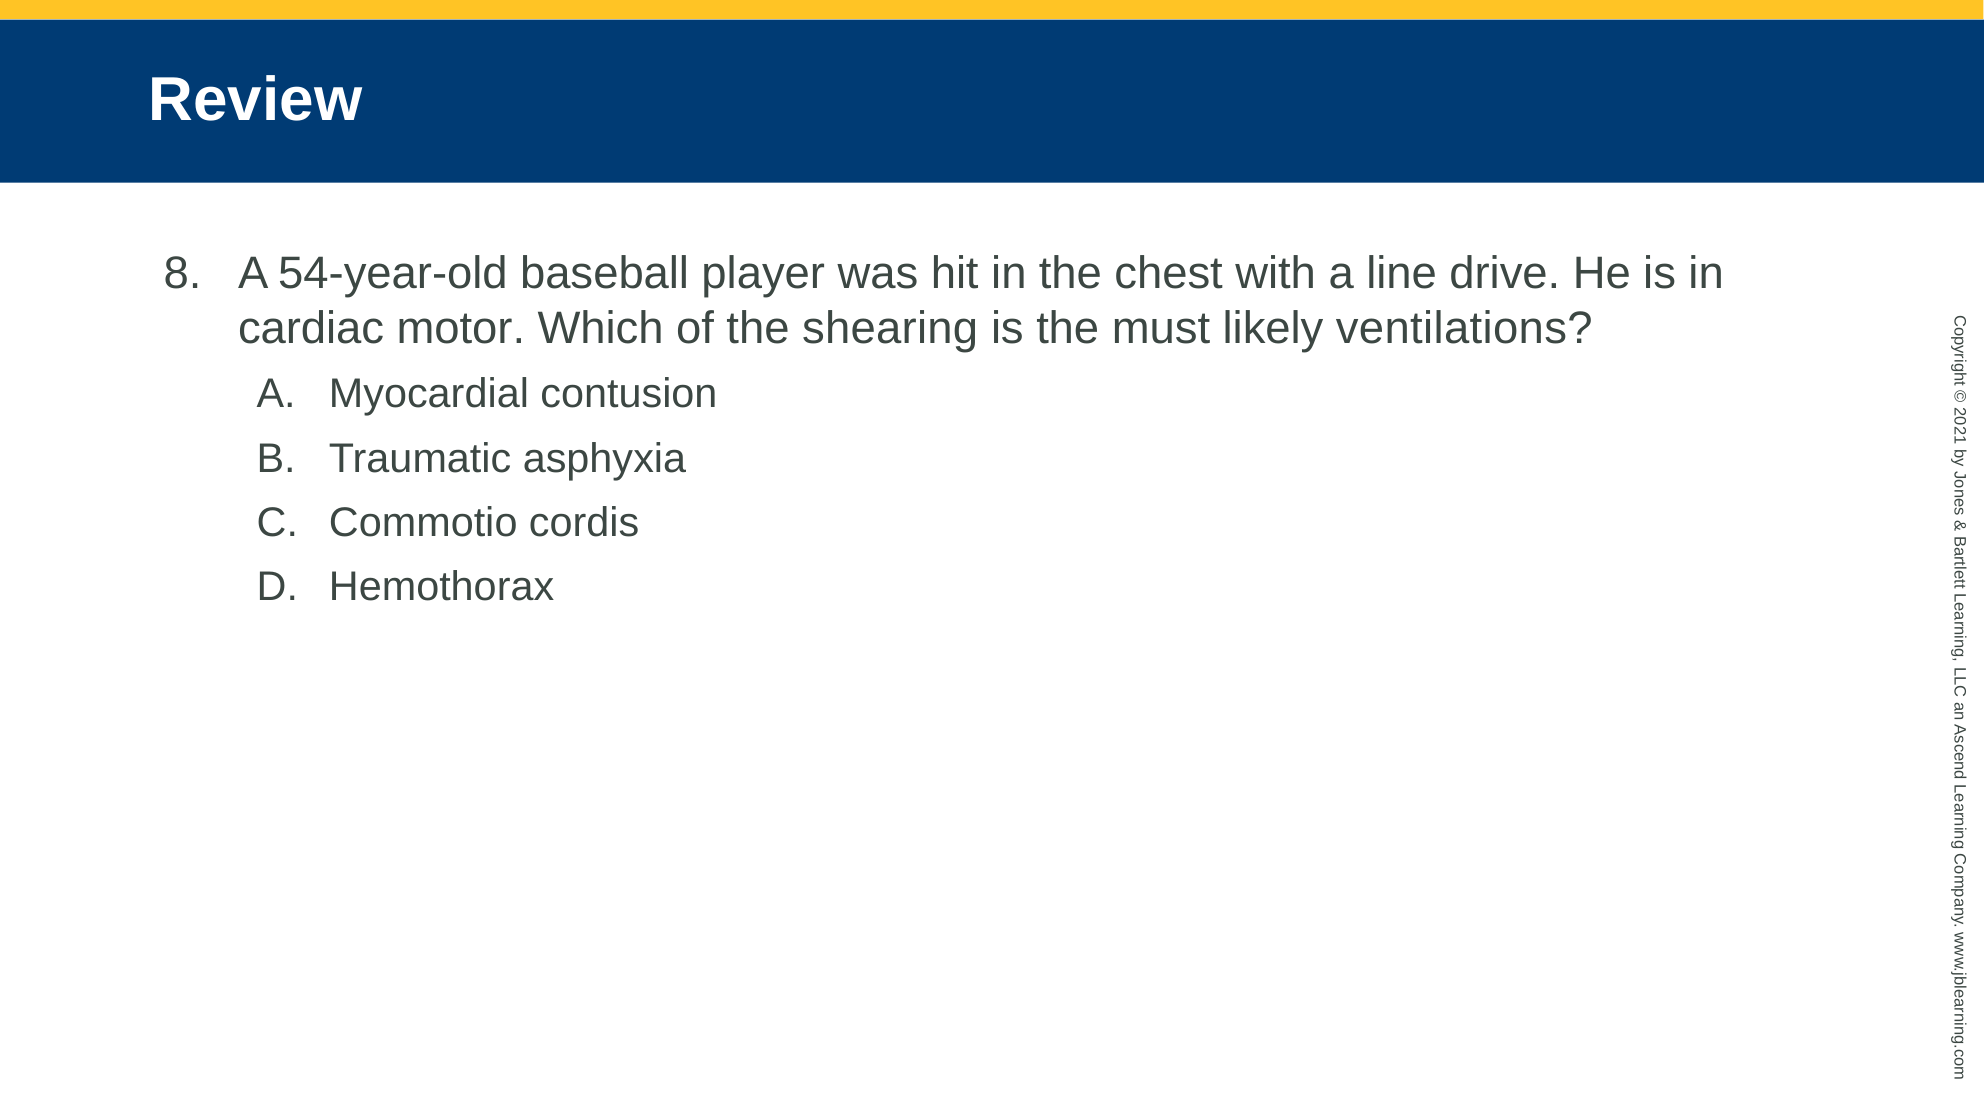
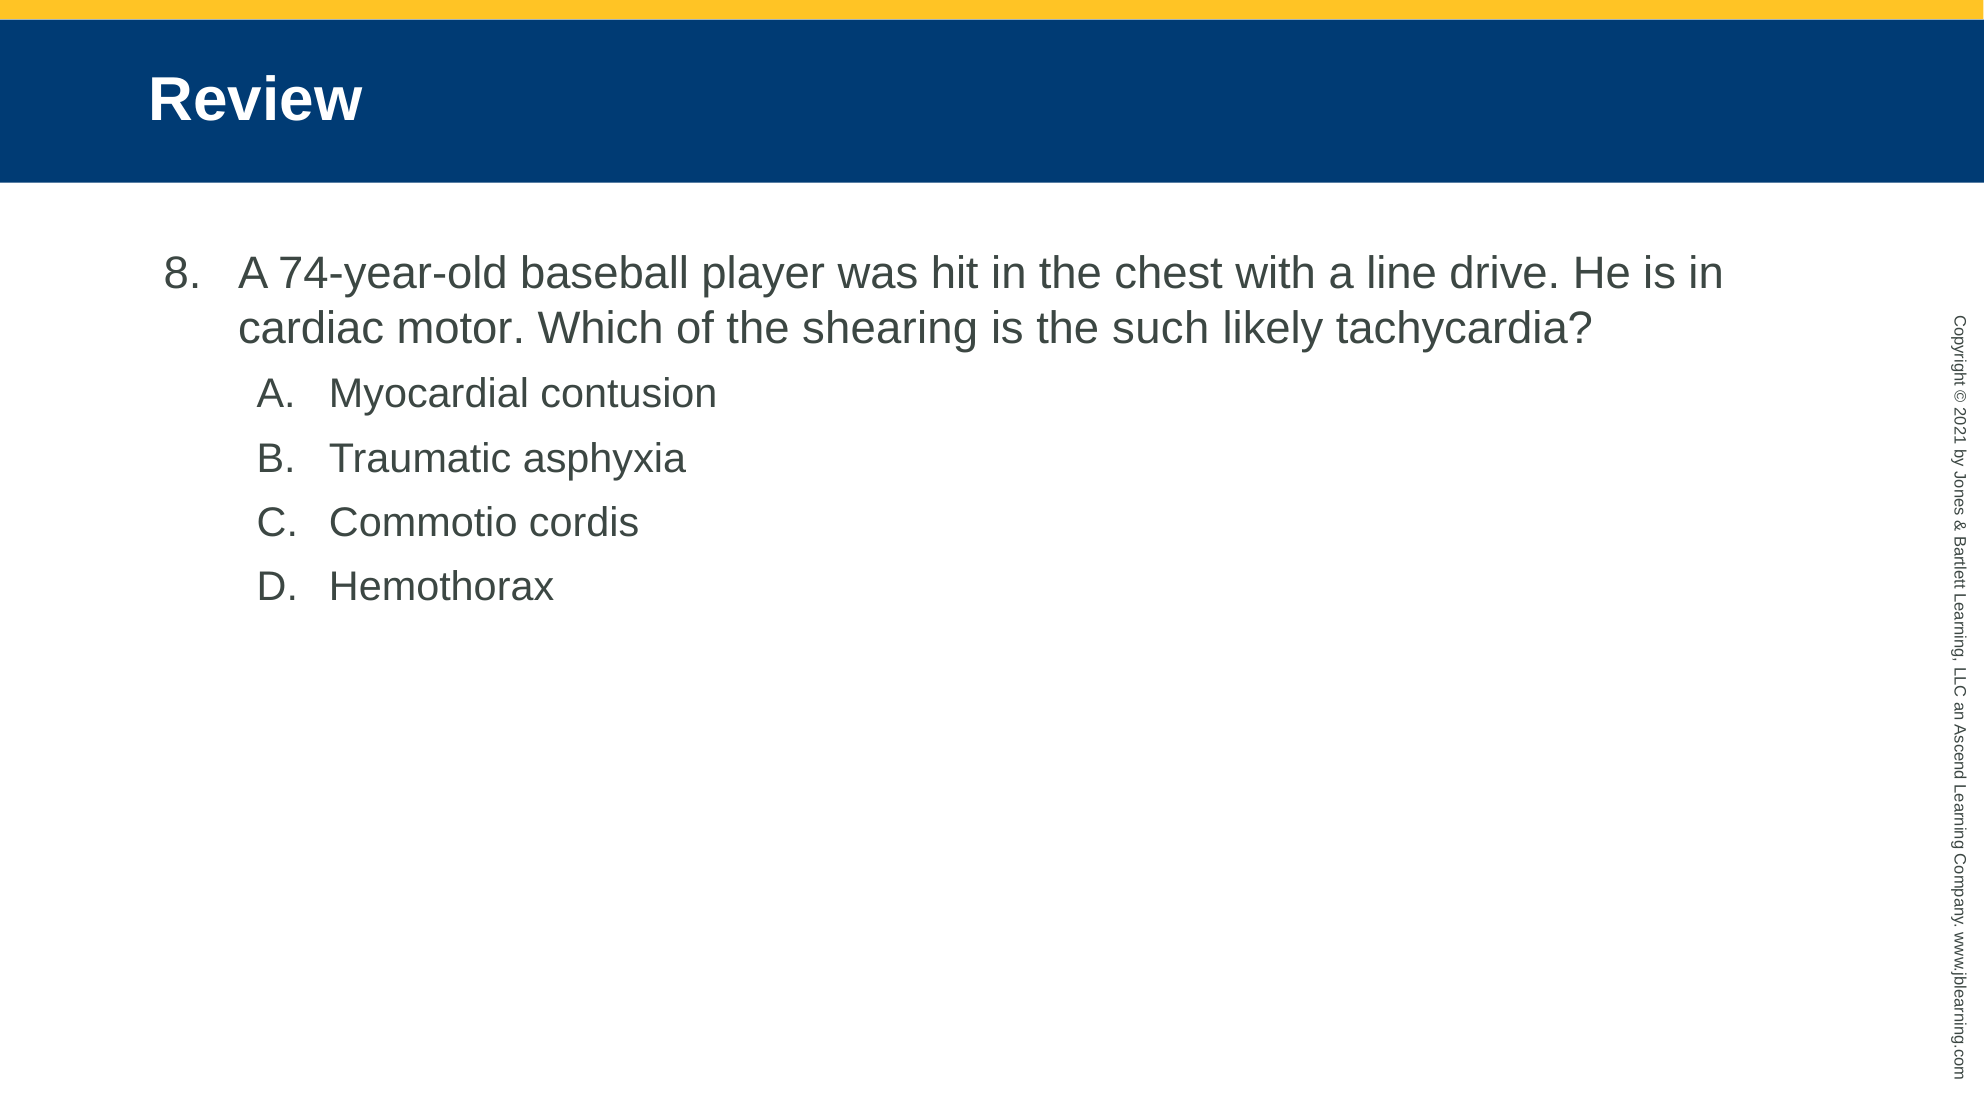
54-year-old: 54-year-old -> 74-year-old (393, 274)
must: must -> such (1161, 328)
ventilations: ventilations -> tachycardia (1464, 328)
